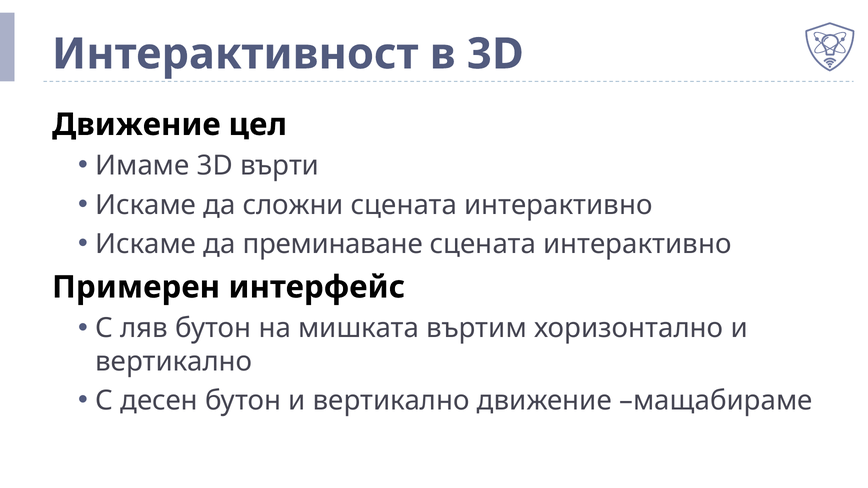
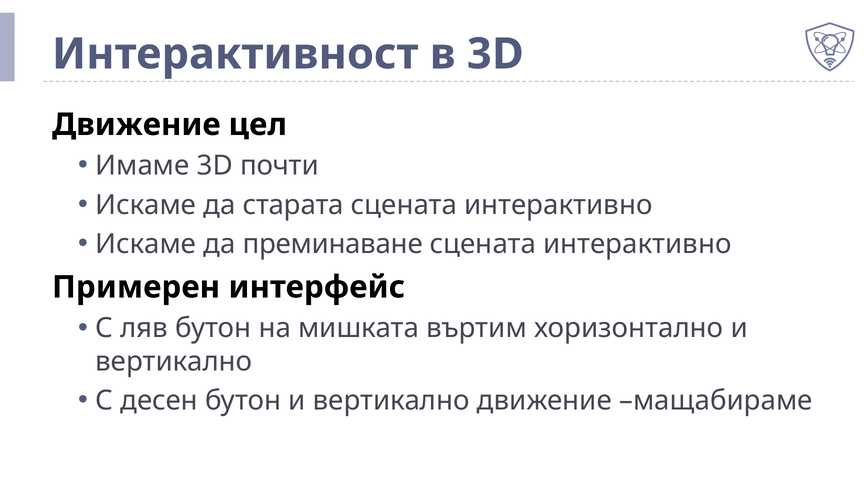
върти: върти -> почти (279, 166)
сложни: сложни -> старата (293, 205)
